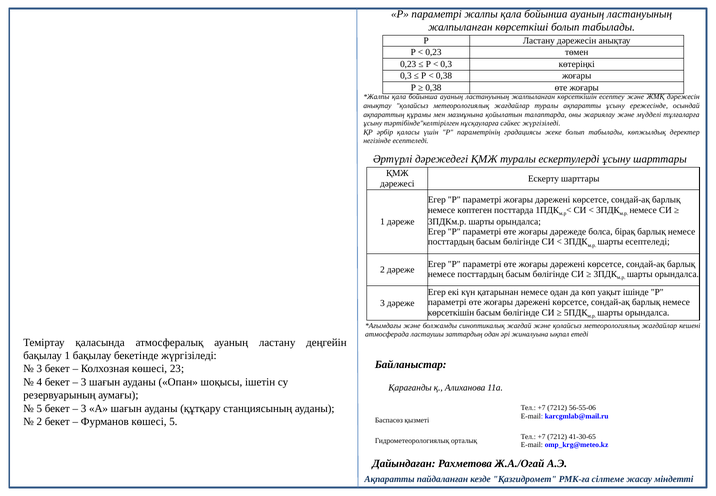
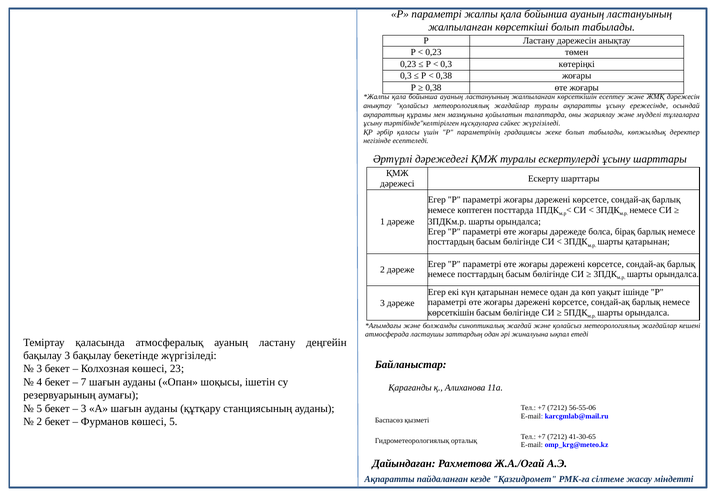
шарты есептеледі: есептеледі -> қатарынан (648, 242)
бақылау 1: 1 -> 3 (67, 355)
3: 3 -> 7 (84, 382)
